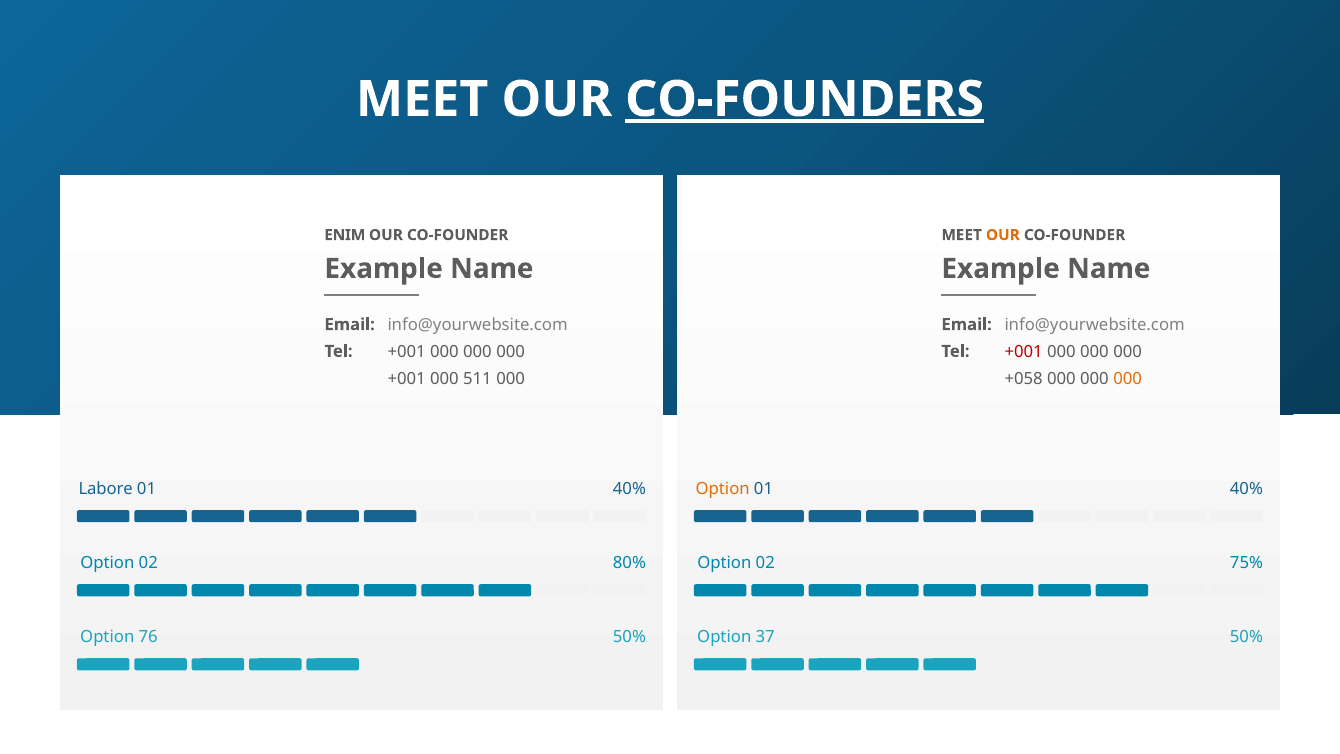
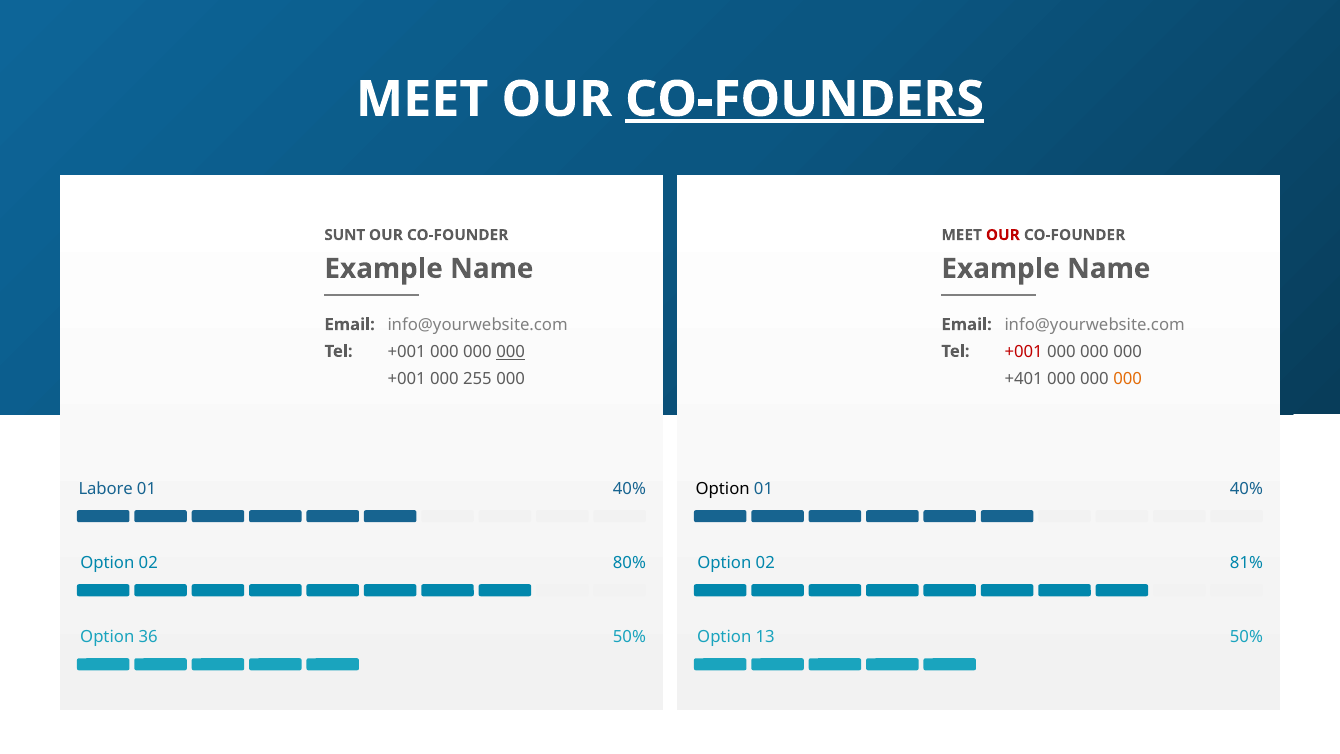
ENIM: ENIM -> SUNT (345, 235)
OUR colour: orange -> red (1003, 235)
000 underline: none -> present (511, 352)
511: 511 -> 255 (477, 379)
+058: +058 -> +401 (1024, 379)
Option colour: orange -> black (723, 489)
75%: 75% -> 81% (1246, 563)
76: 76 -> 36 (148, 637)
37: 37 -> 13 (765, 637)
